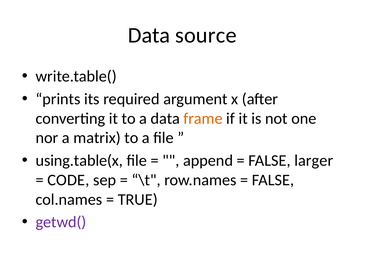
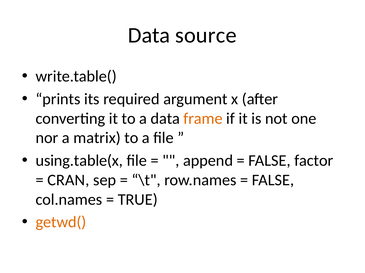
larger: larger -> factor (314, 161)
CODE: CODE -> CRAN (68, 181)
getwd( colour: purple -> orange (61, 223)
